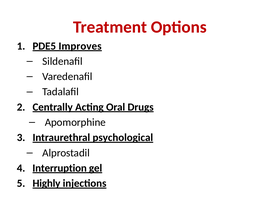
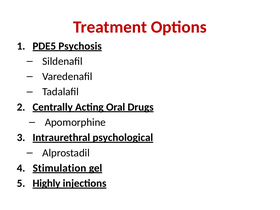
Improves: Improves -> Psychosis (80, 46)
Interruption: Interruption -> Stimulation (59, 168)
